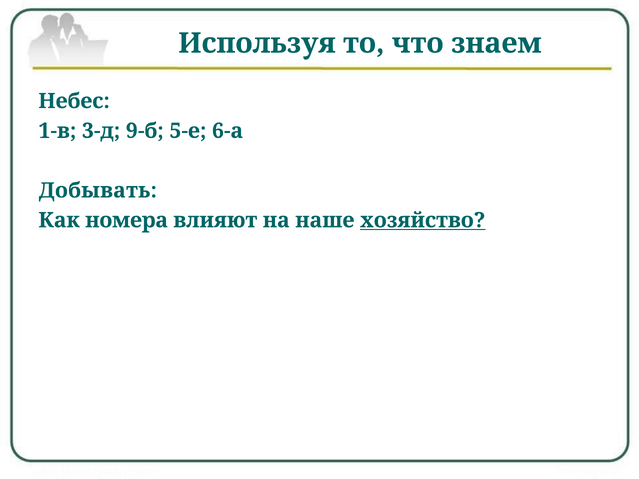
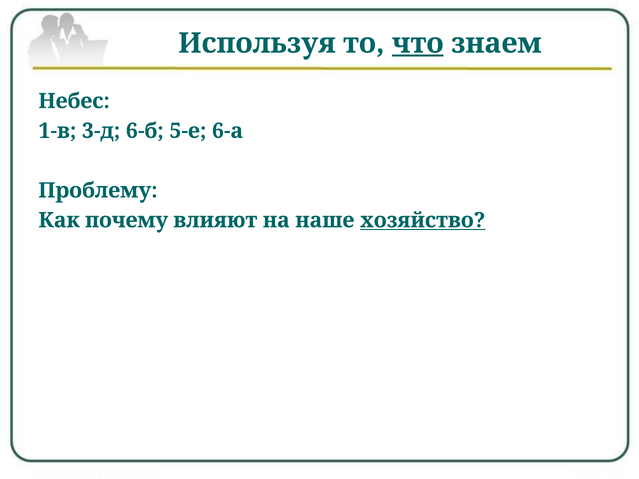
что underline: none -> present (418, 43)
9-б: 9-б -> 6-б (145, 131)
Добывать: Добывать -> Проблему (98, 191)
номера: номера -> почему (127, 220)
